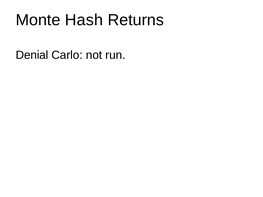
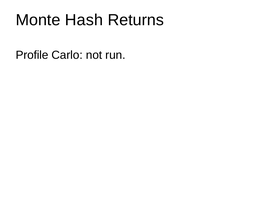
Denial: Denial -> Profile (32, 55)
